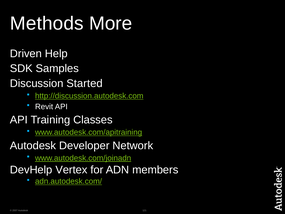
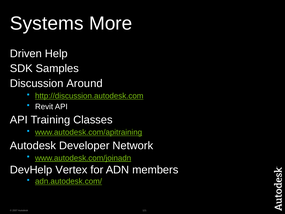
Methods: Methods -> Systems (47, 23)
Started: Started -> Around (85, 83)
